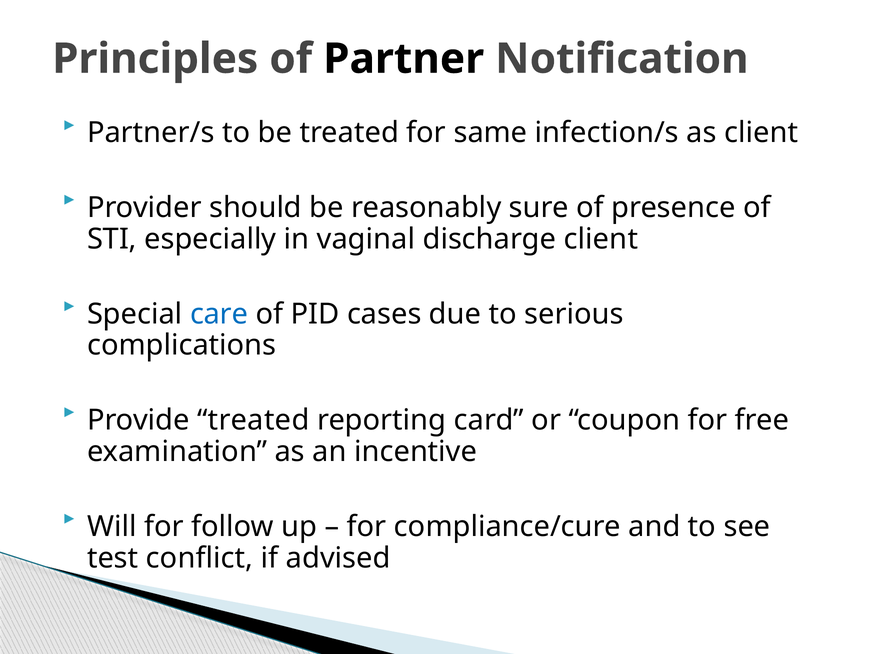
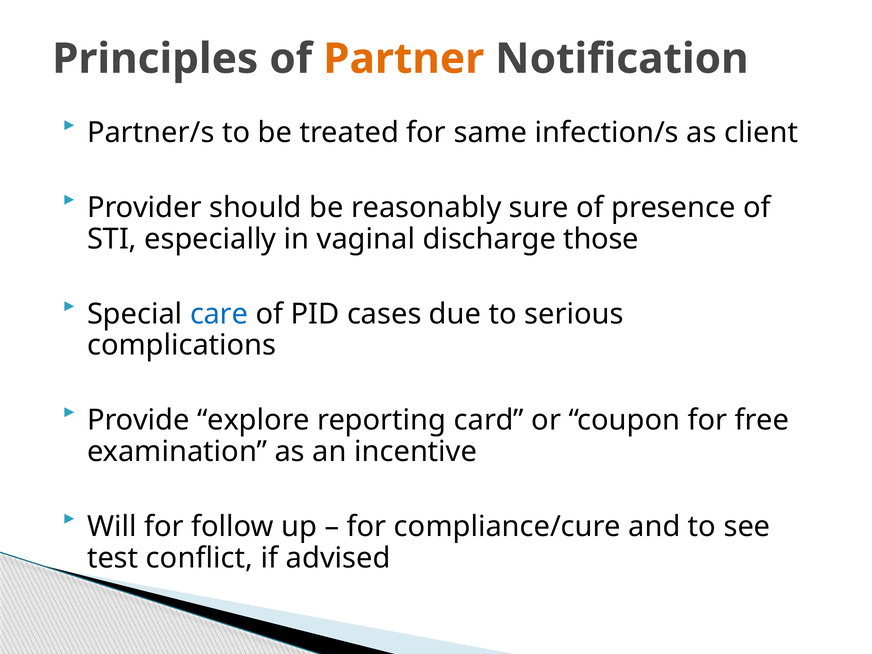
Partner colour: black -> orange (404, 59)
discharge client: client -> those (601, 239)
Provide treated: treated -> explore (253, 420)
